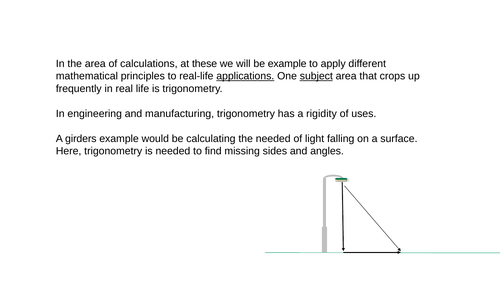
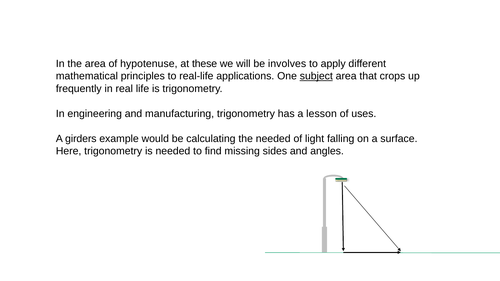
calculations: calculations -> hypotenuse (149, 64)
be example: example -> involves (287, 64)
applications underline: present -> none (245, 76)
rigidity: rigidity -> lesson (322, 114)
